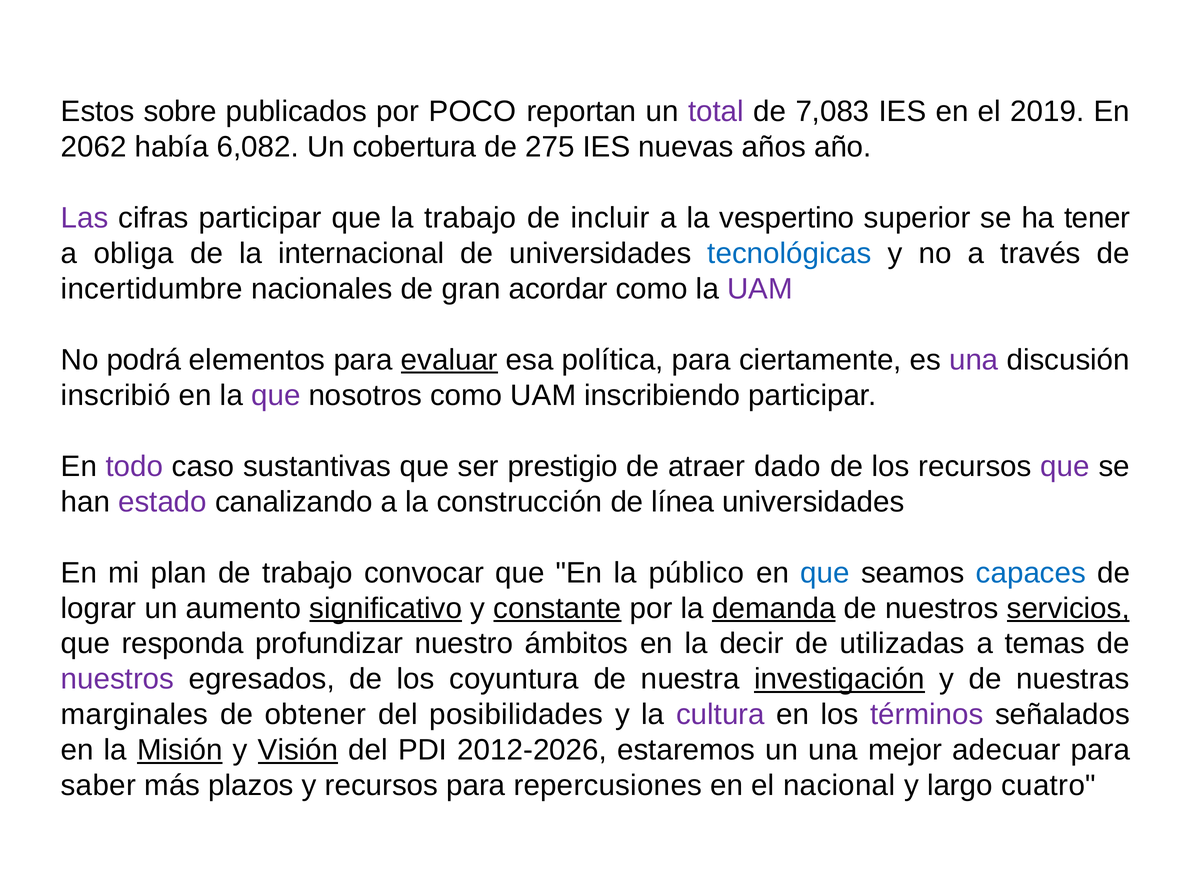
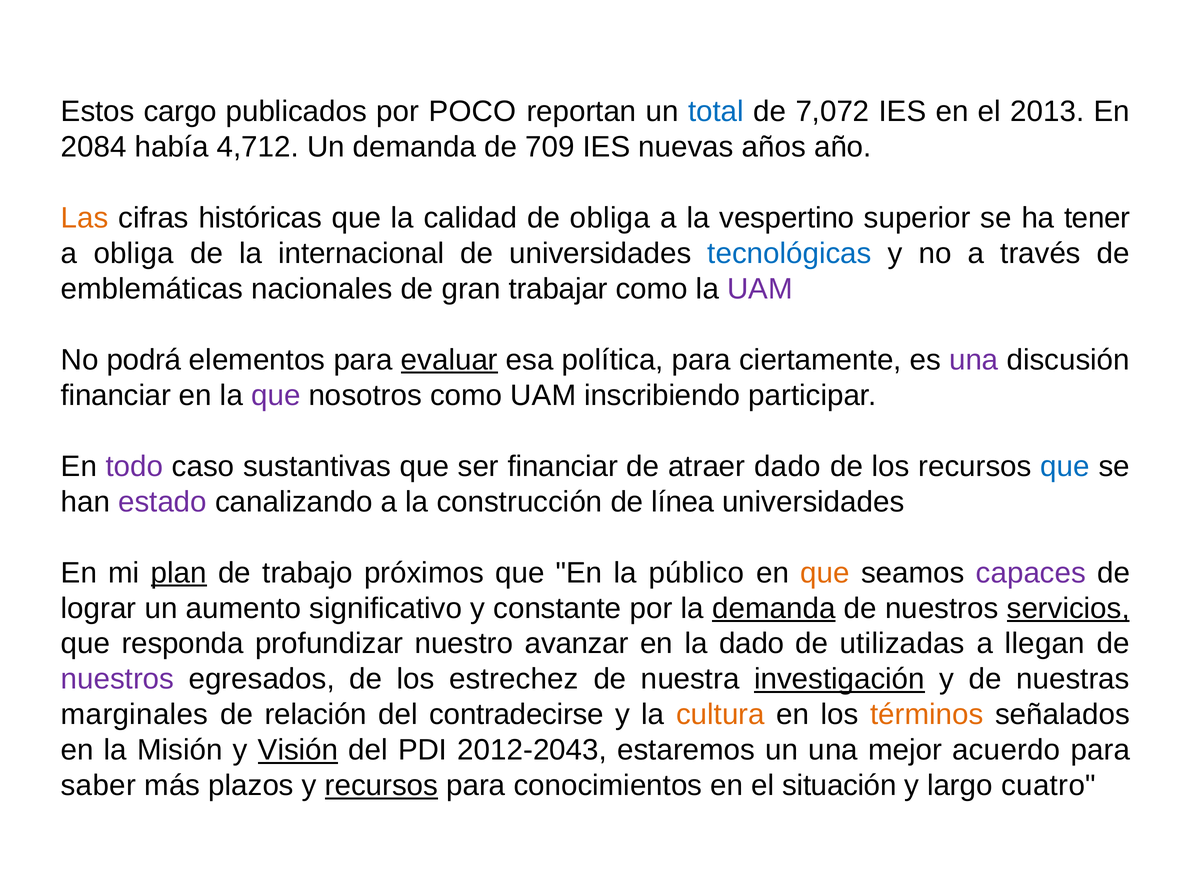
sobre: sobre -> cargo (180, 111)
total colour: purple -> blue (716, 111)
7,083: 7,083 -> 7,072 (832, 111)
2019: 2019 -> 2013 (1047, 111)
2062: 2062 -> 2084 (94, 147)
6,082: 6,082 -> 4,712 (258, 147)
Un cobertura: cobertura -> demanda (414, 147)
275: 275 -> 709 (550, 147)
Las colour: purple -> orange (85, 218)
cifras participar: participar -> históricas (260, 218)
la trabajo: trabajo -> calidad (470, 218)
de incluir: incluir -> obliga (610, 218)
incertidumbre: incertidumbre -> emblemáticas (152, 289)
acordar: acordar -> trabajar (558, 289)
inscribió: inscribió -> financiar (116, 395)
ser prestigio: prestigio -> financiar (563, 466)
que colour: purple -> blue (1065, 466)
plan underline: none -> present (179, 572)
convocar: convocar -> próximos (424, 572)
que colour: blue -> orange (825, 572)
capaces colour: blue -> purple (1031, 572)
significativo underline: present -> none (386, 608)
constante underline: present -> none (557, 608)
ámbitos: ámbitos -> avanzar (577, 643)
la decir: decir -> dado (752, 643)
temas: temas -> llegan (1045, 643)
coyuntura: coyuntura -> estrechez (514, 679)
obtener: obtener -> relación (316, 714)
posibilidades: posibilidades -> contradecirse (516, 714)
cultura colour: purple -> orange (720, 714)
términos colour: purple -> orange (927, 714)
Misión underline: present -> none (180, 750)
2012-2026: 2012-2026 -> 2012-2043 (532, 750)
adecuar: adecuar -> acuerdo (1006, 750)
recursos underline: none -> present (382, 785)
repercusiones: repercusiones -> conocimientos (608, 785)
nacional: nacional -> situación (839, 785)
